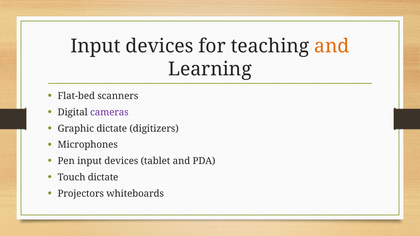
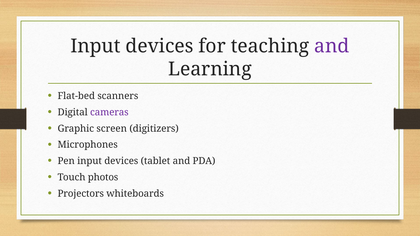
and colour: orange -> purple (332, 46)
Graphic dictate: dictate -> screen (112, 129)
Touch dictate: dictate -> photos (103, 177)
